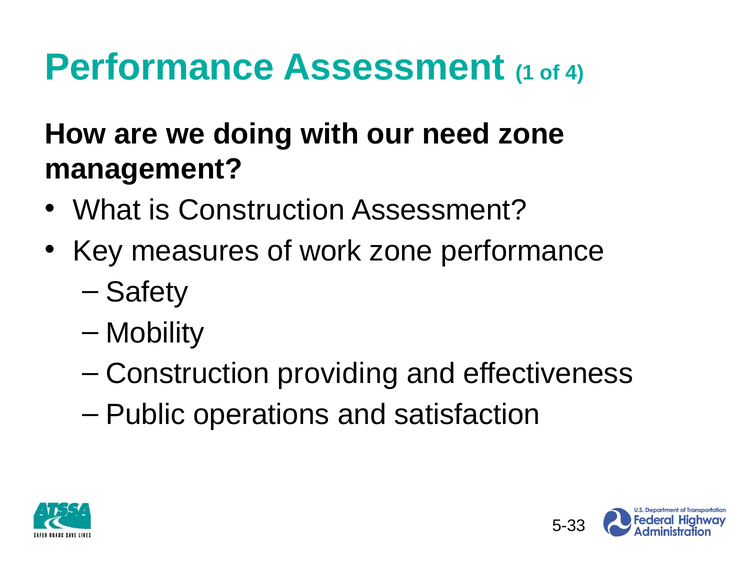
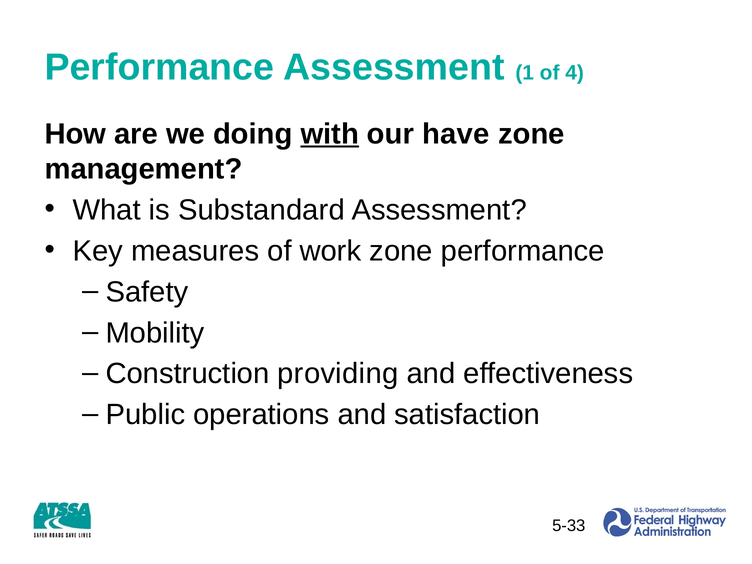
with underline: none -> present (330, 134)
need: need -> have (456, 134)
is Construction: Construction -> Substandard (261, 210)
